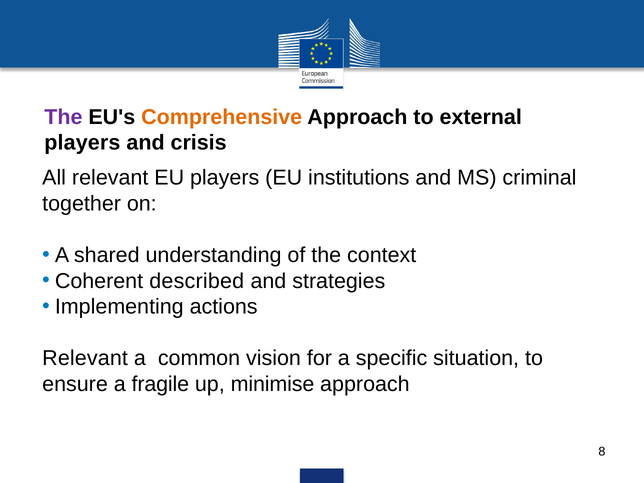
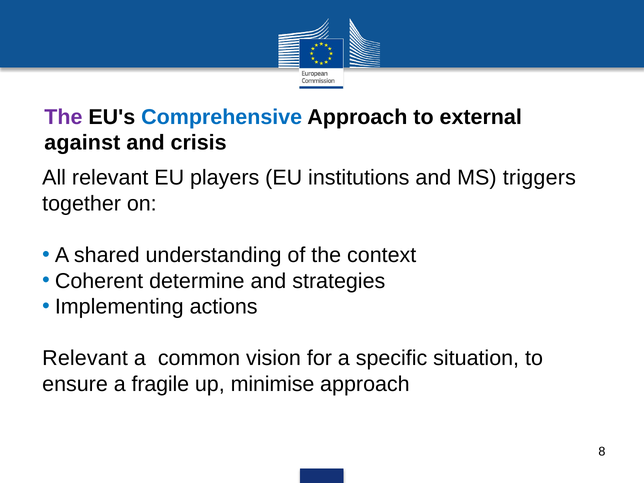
Comprehensive colour: orange -> blue (222, 117)
players: players -> against (82, 143)
criminal: criminal -> triggers (539, 178)
described: described -> determine (197, 281)
